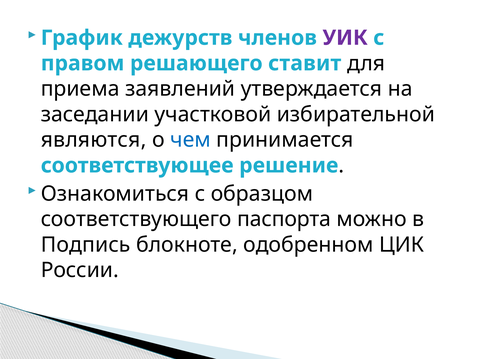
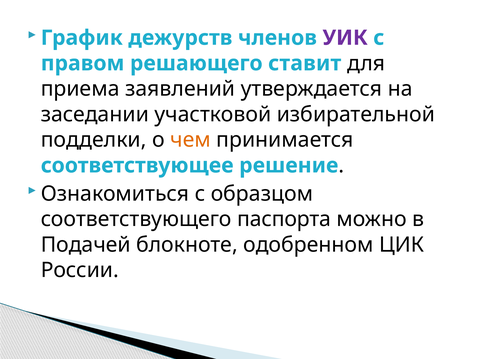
являются: являются -> подделки (94, 140)
чем colour: blue -> orange (191, 140)
Подпись: Подпись -> Подачей (86, 244)
